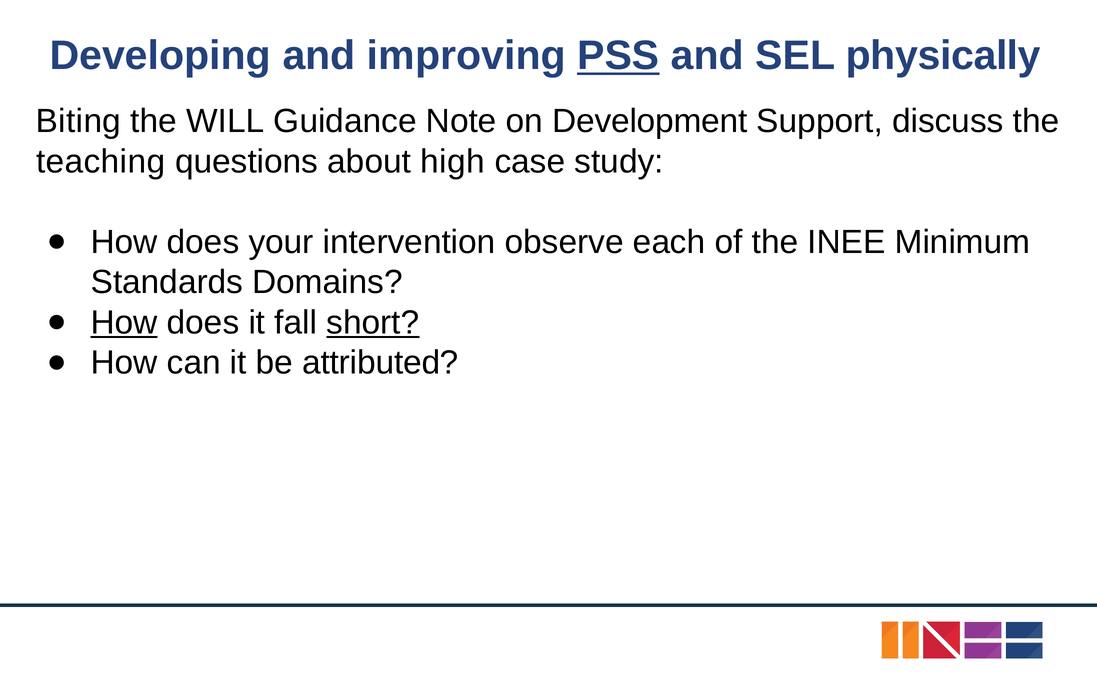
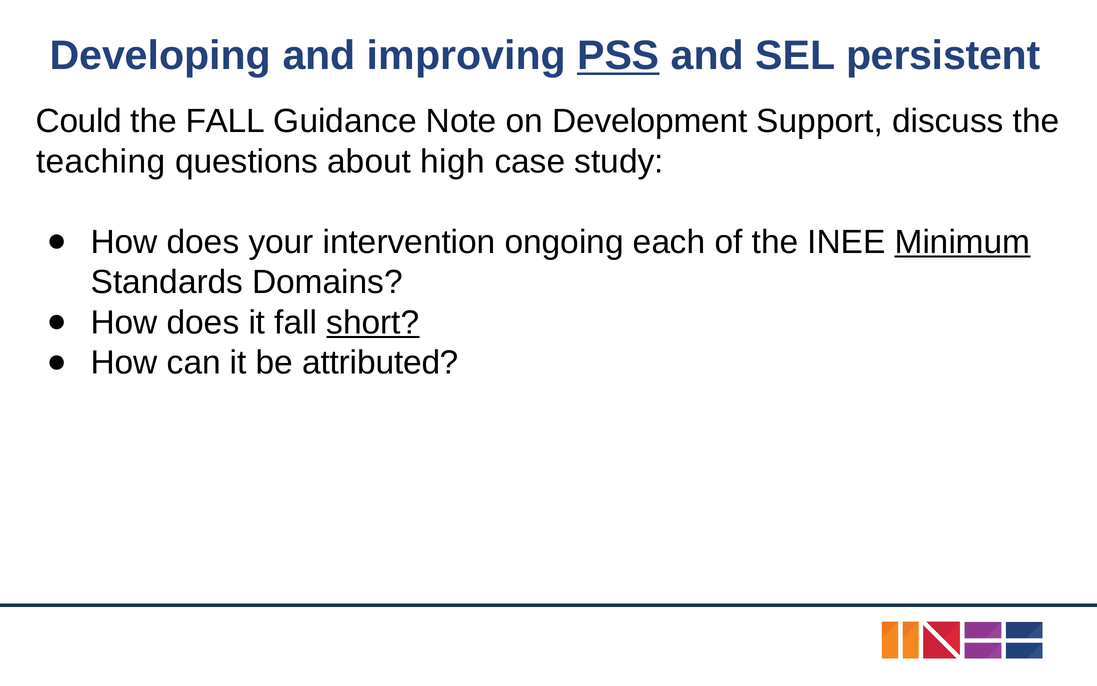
physically: physically -> persistent (943, 56)
Biting: Biting -> Could (79, 121)
the WILL: WILL -> FALL (225, 121)
observe: observe -> ongoing (564, 242)
Minimum underline: none -> present (963, 242)
How underline: present -> none (124, 322)
